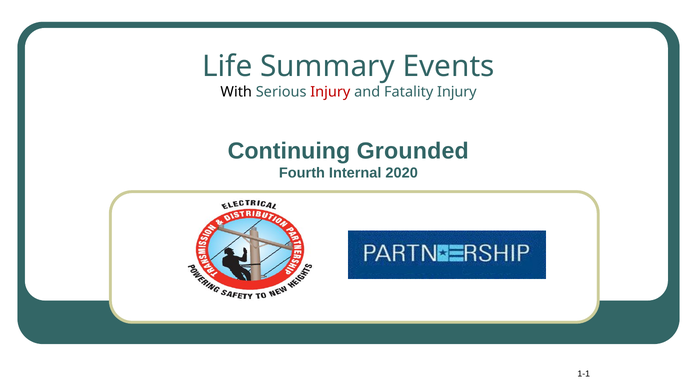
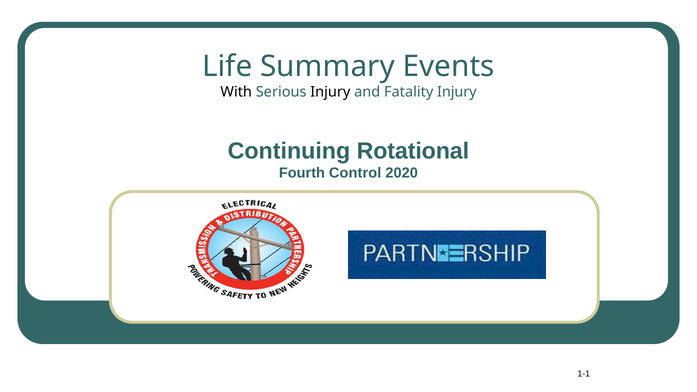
Injury colour: red -> black (330, 92)
Grounded: Grounded -> Rotational (413, 151)
Internal: Internal -> Control (355, 173)
